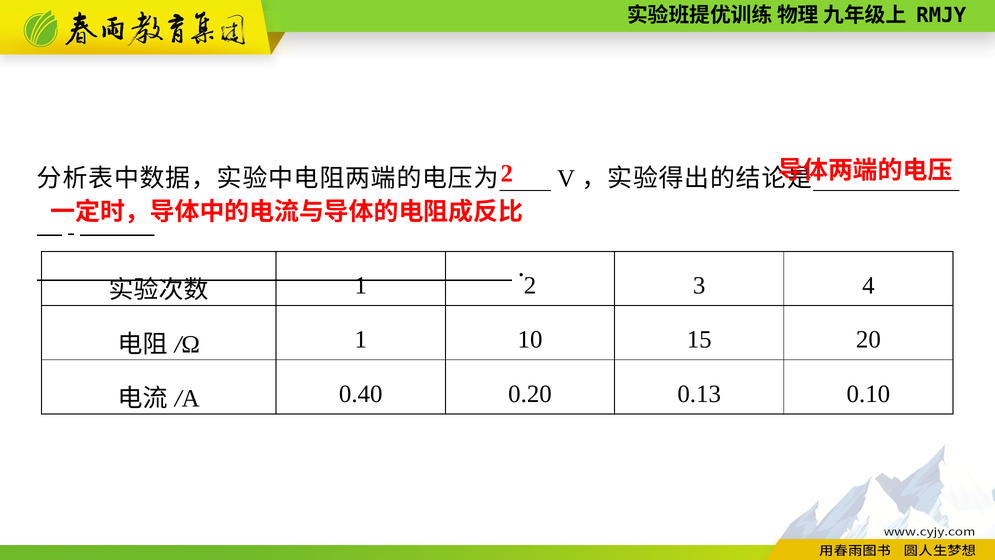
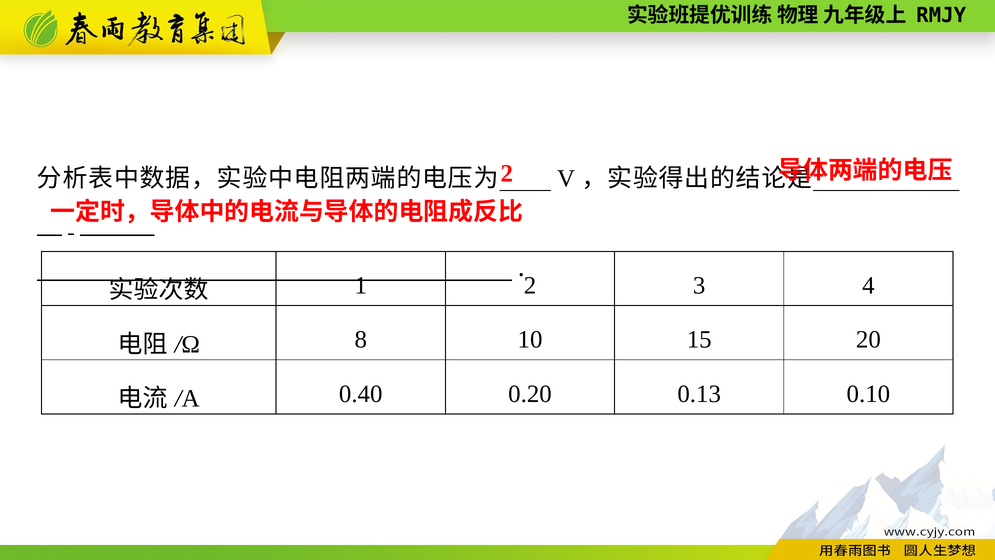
1: 1 -> 8 (361, 340)
